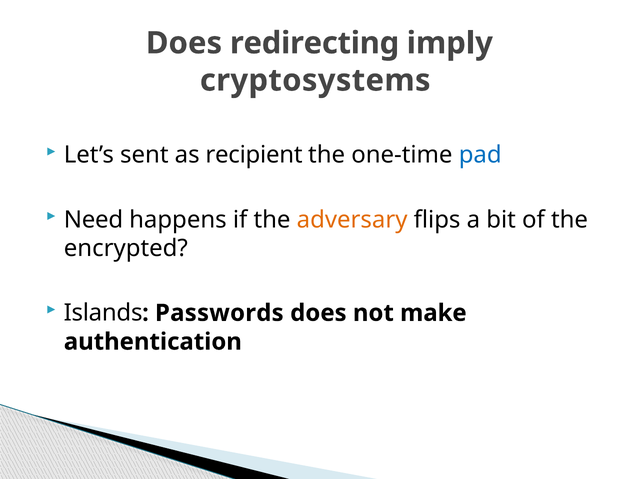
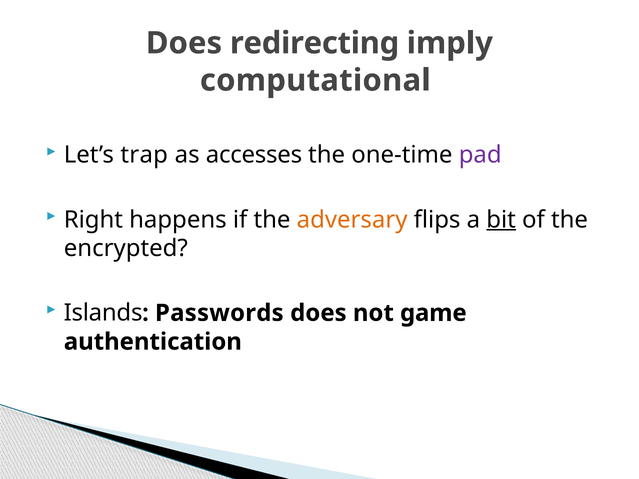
cryptosystems: cryptosystems -> computational (315, 80)
sent: sent -> trap (144, 155)
recipient: recipient -> accesses (254, 155)
pad colour: blue -> purple (480, 155)
Need: Need -> Right (93, 220)
bit underline: none -> present (501, 220)
make: make -> game (433, 313)
